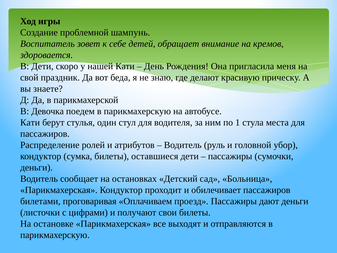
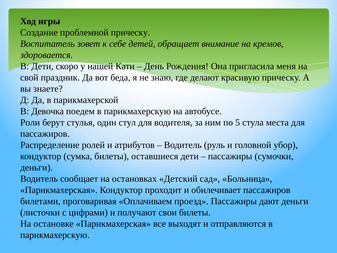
проблемной шампунь: шампунь -> прическу (131, 33)
Кати: Кати -> Роли (30, 122)
1: 1 -> 5 (238, 122)
